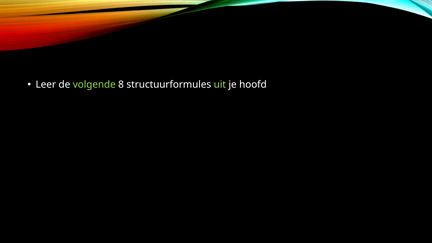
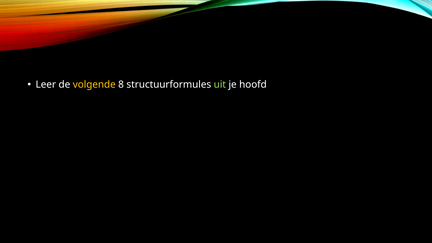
volgende colour: light green -> yellow (94, 85)
